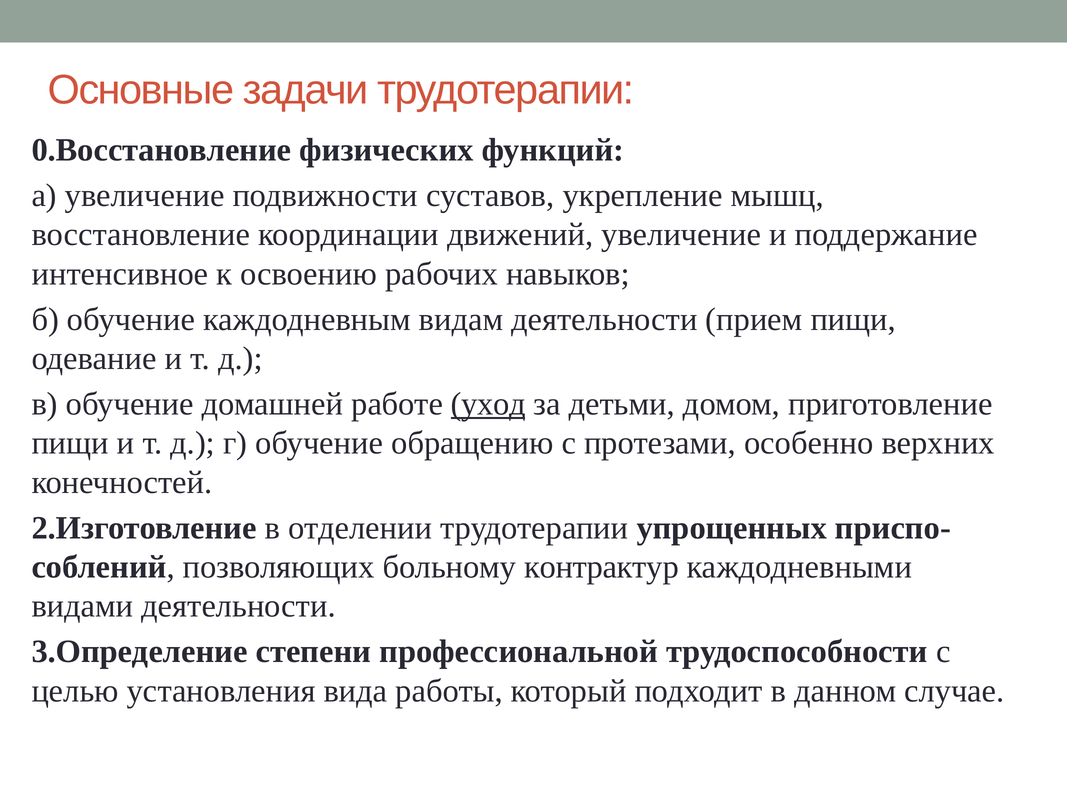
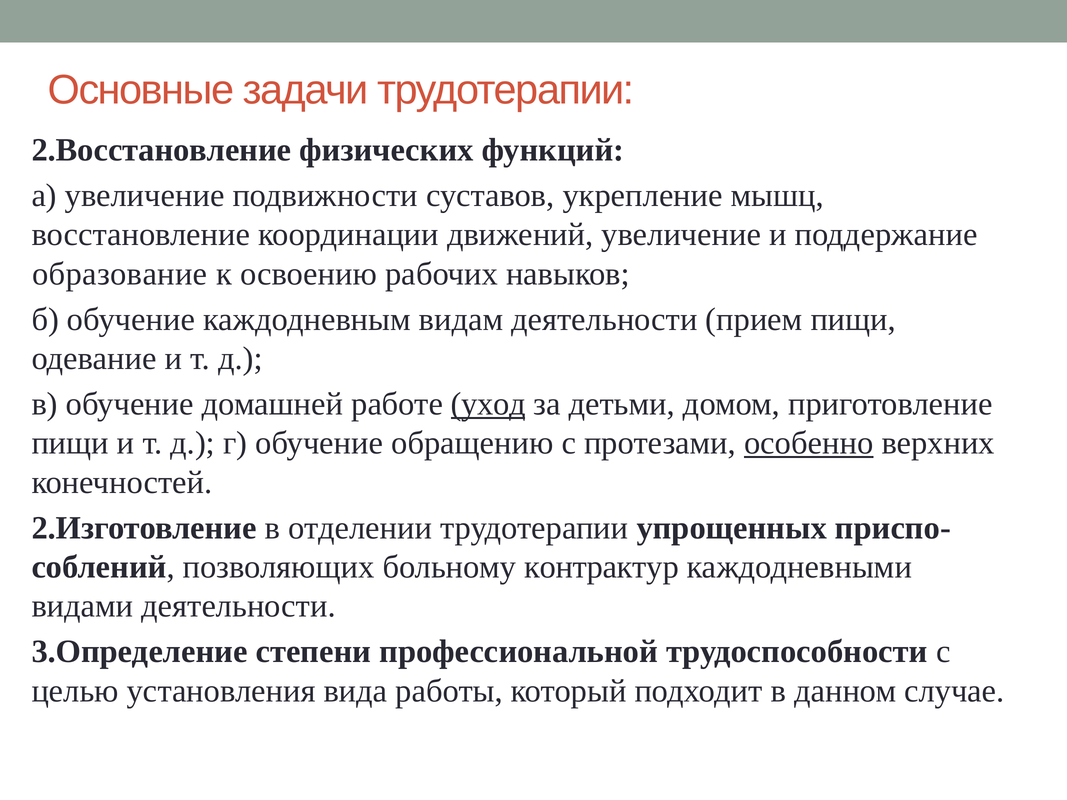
0.Восстановление: 0.Восстановление -> 2.Восстановление (161, 150)
интенсивное: интенсивное -> образование (120, 274)
особенно underline: none -> present (809, 443)
